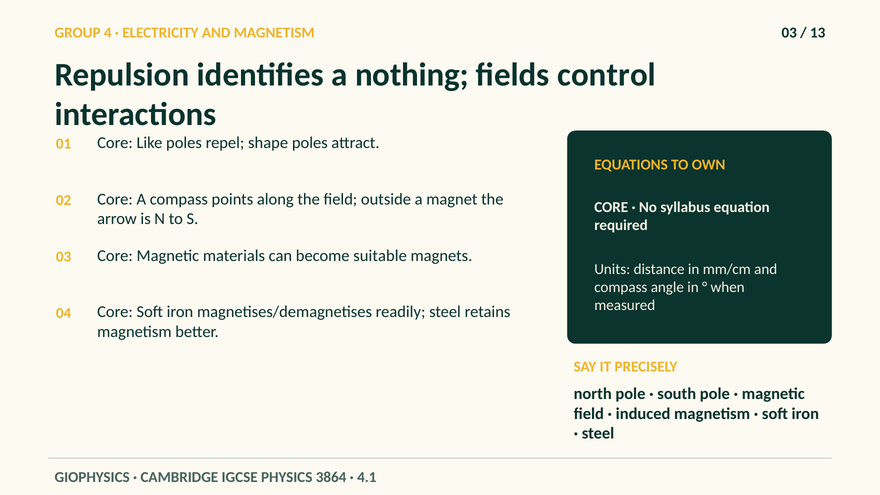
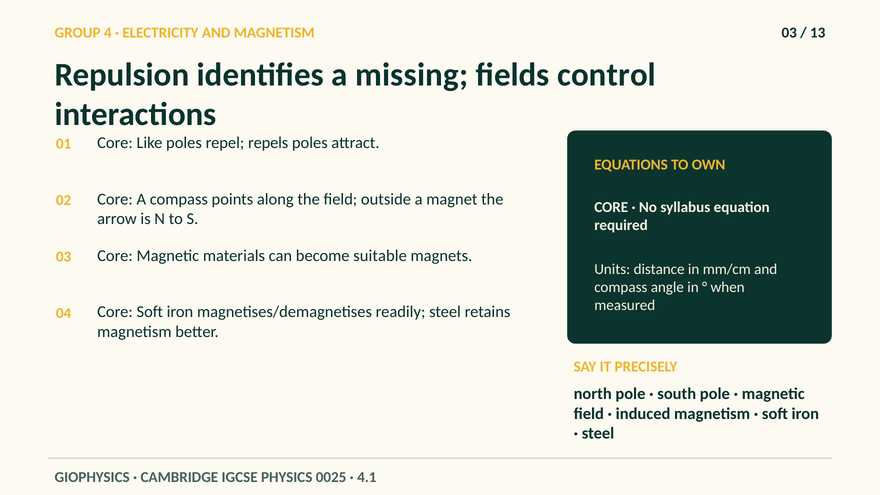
nothing: nothing -> missing (412, 75)
shape: shape -> repels (268, 143)
3864: 3864 -> 0025 (331, 477)
